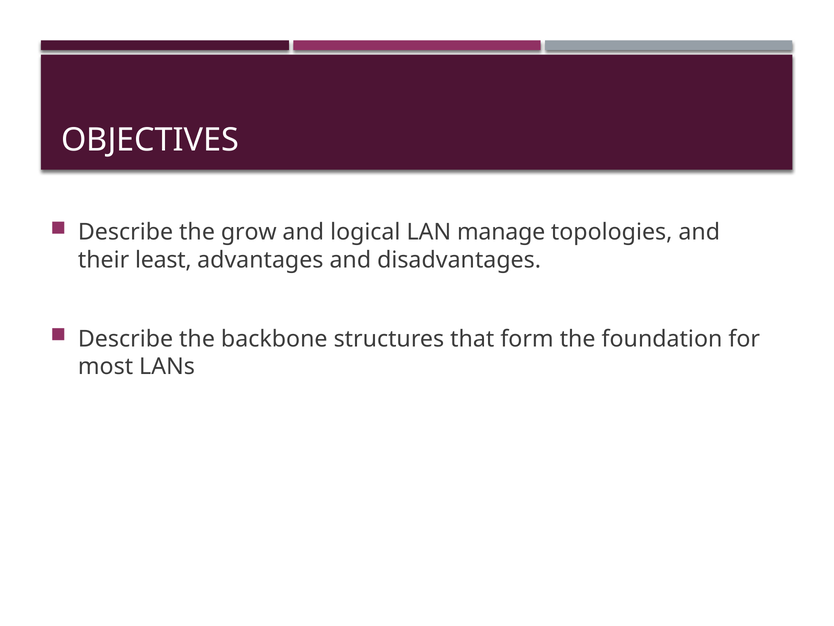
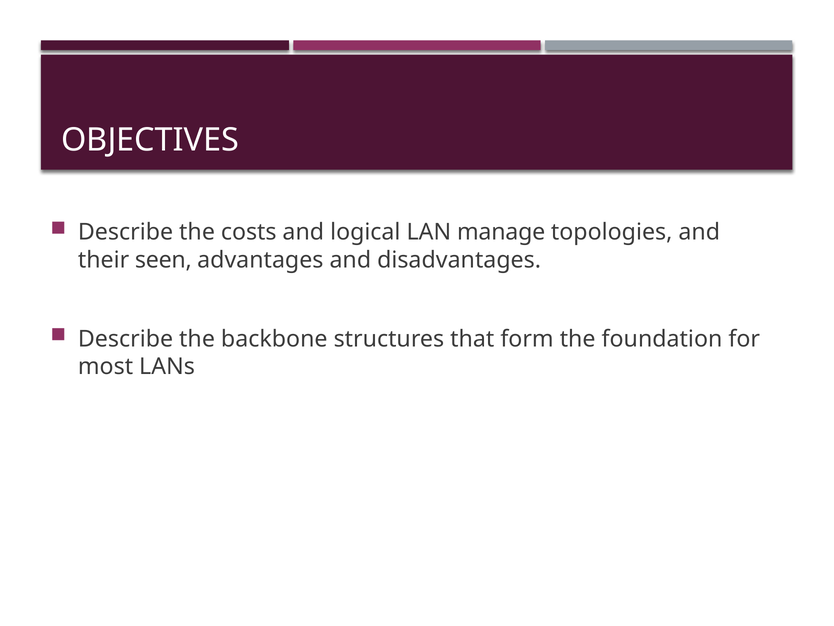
grow: grow -> costs (249, 232)
least: least -> seen (163, 260)
